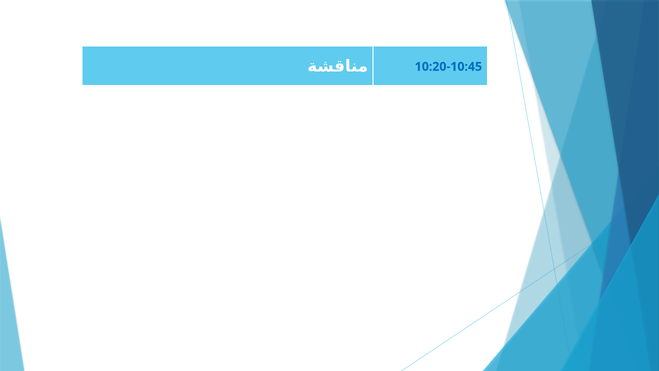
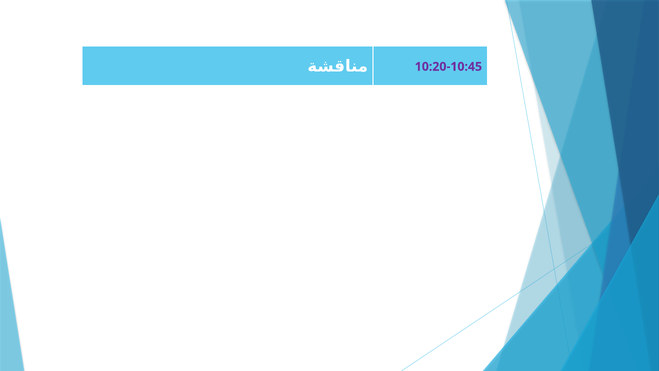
10:20-10:45 colour: blue -> purple (448, 67)
